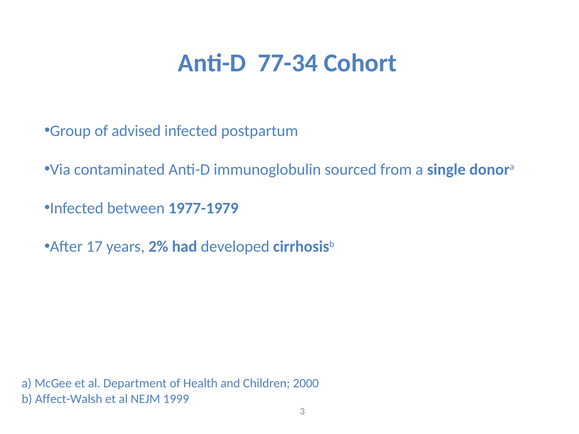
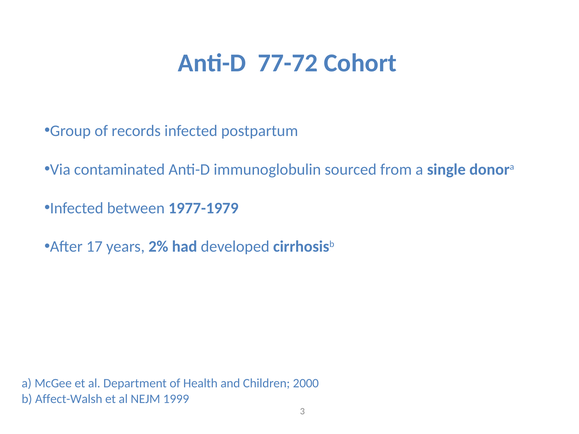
77-34: 77-34 -> 77-72 (288, 63)
advised: advised -> records (136, 131)
